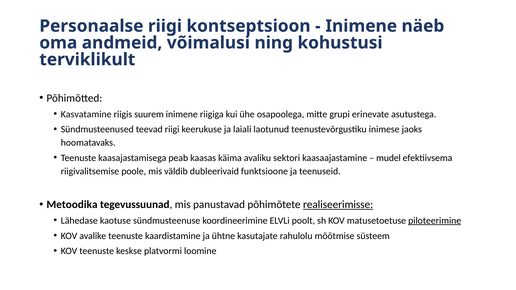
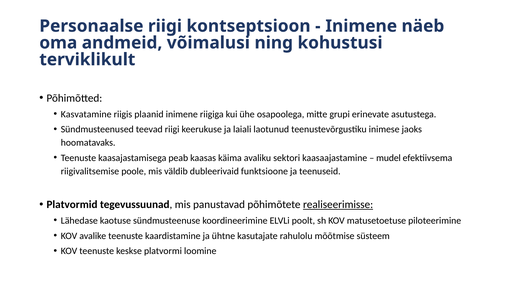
suurem: suurem -> plaanid (149, 114)
Metoodika: Metoodika -> Platvormid (72, 205)
piloteerimine underline: present -> none (435, 221)
